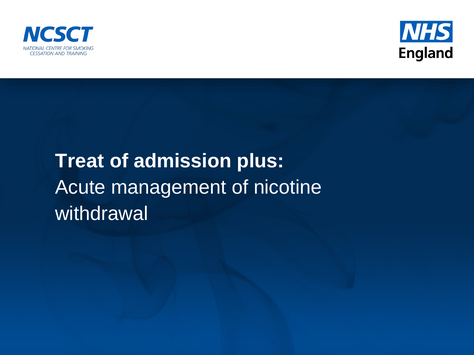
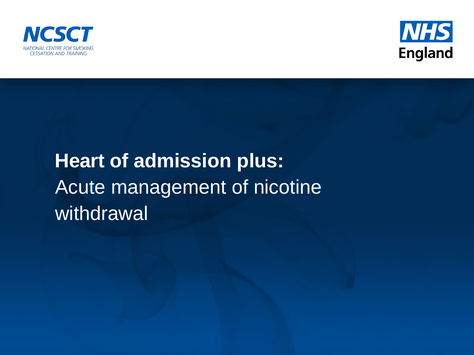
Treat: Treat -> Heart (80, 161)
